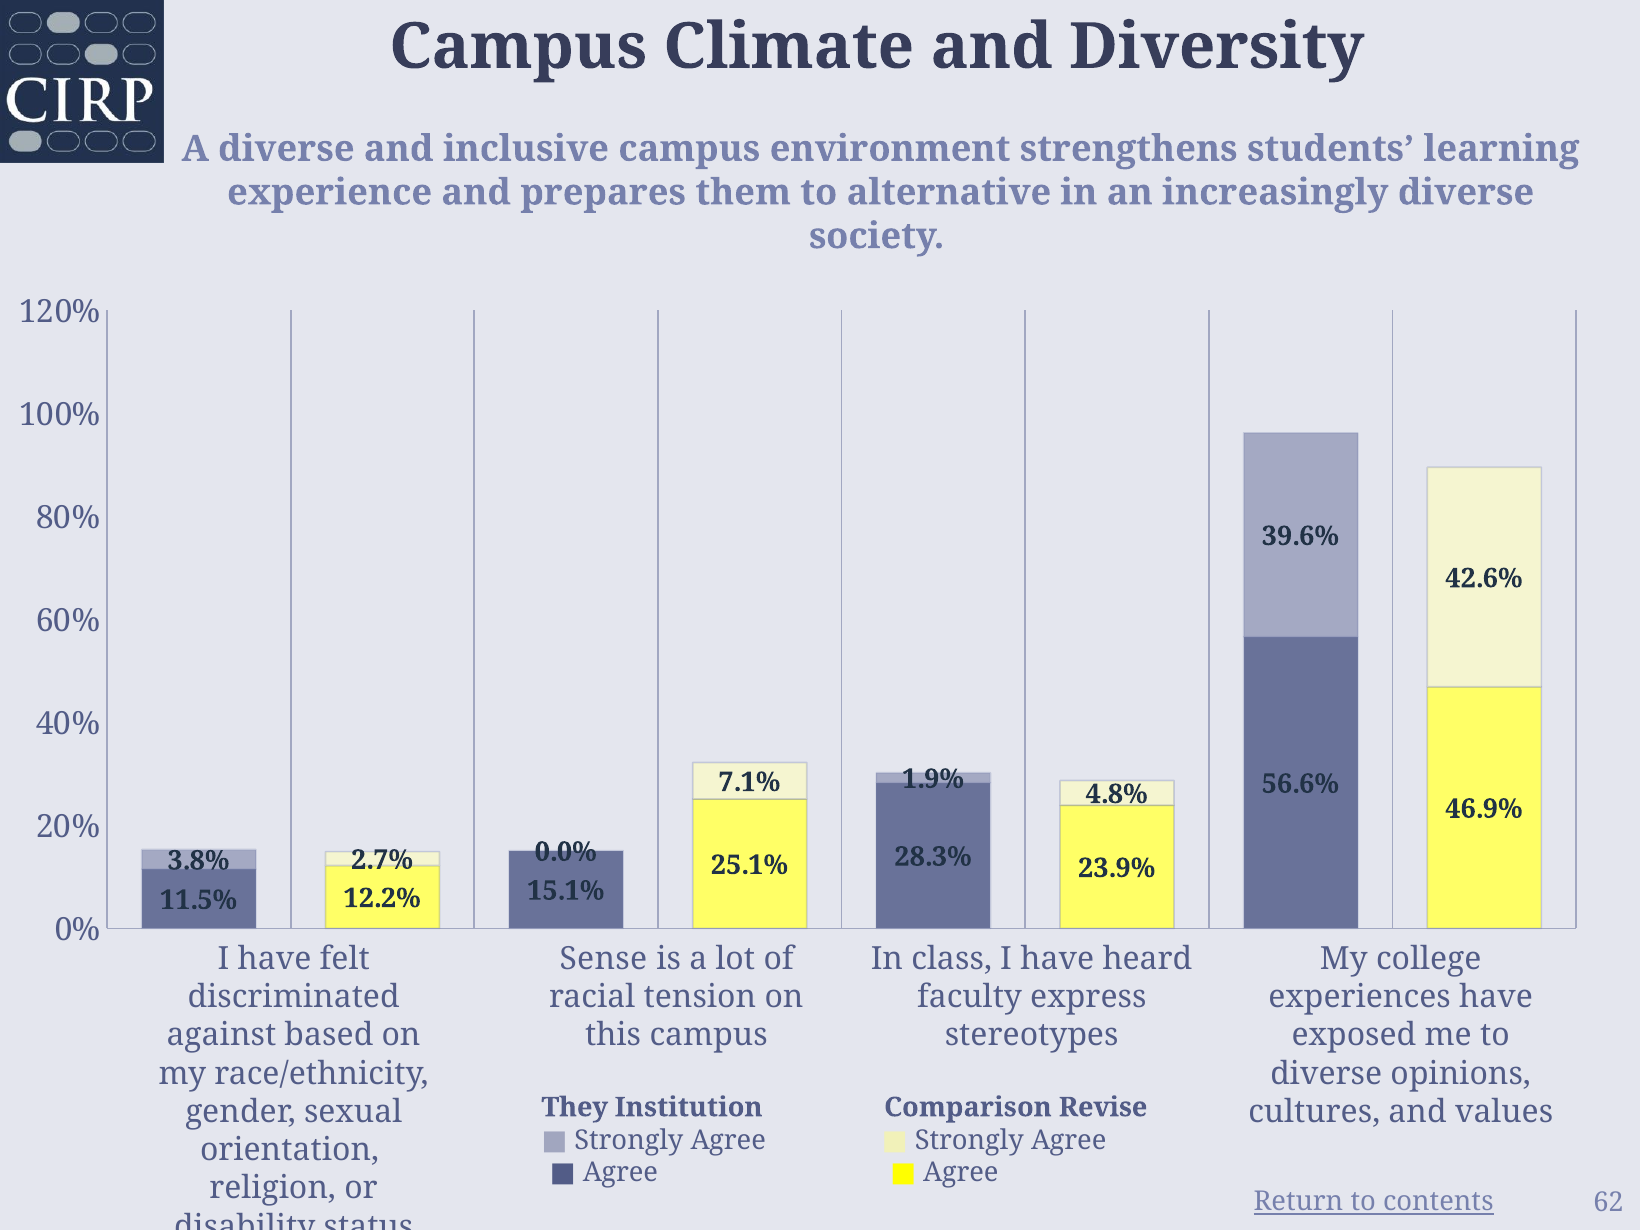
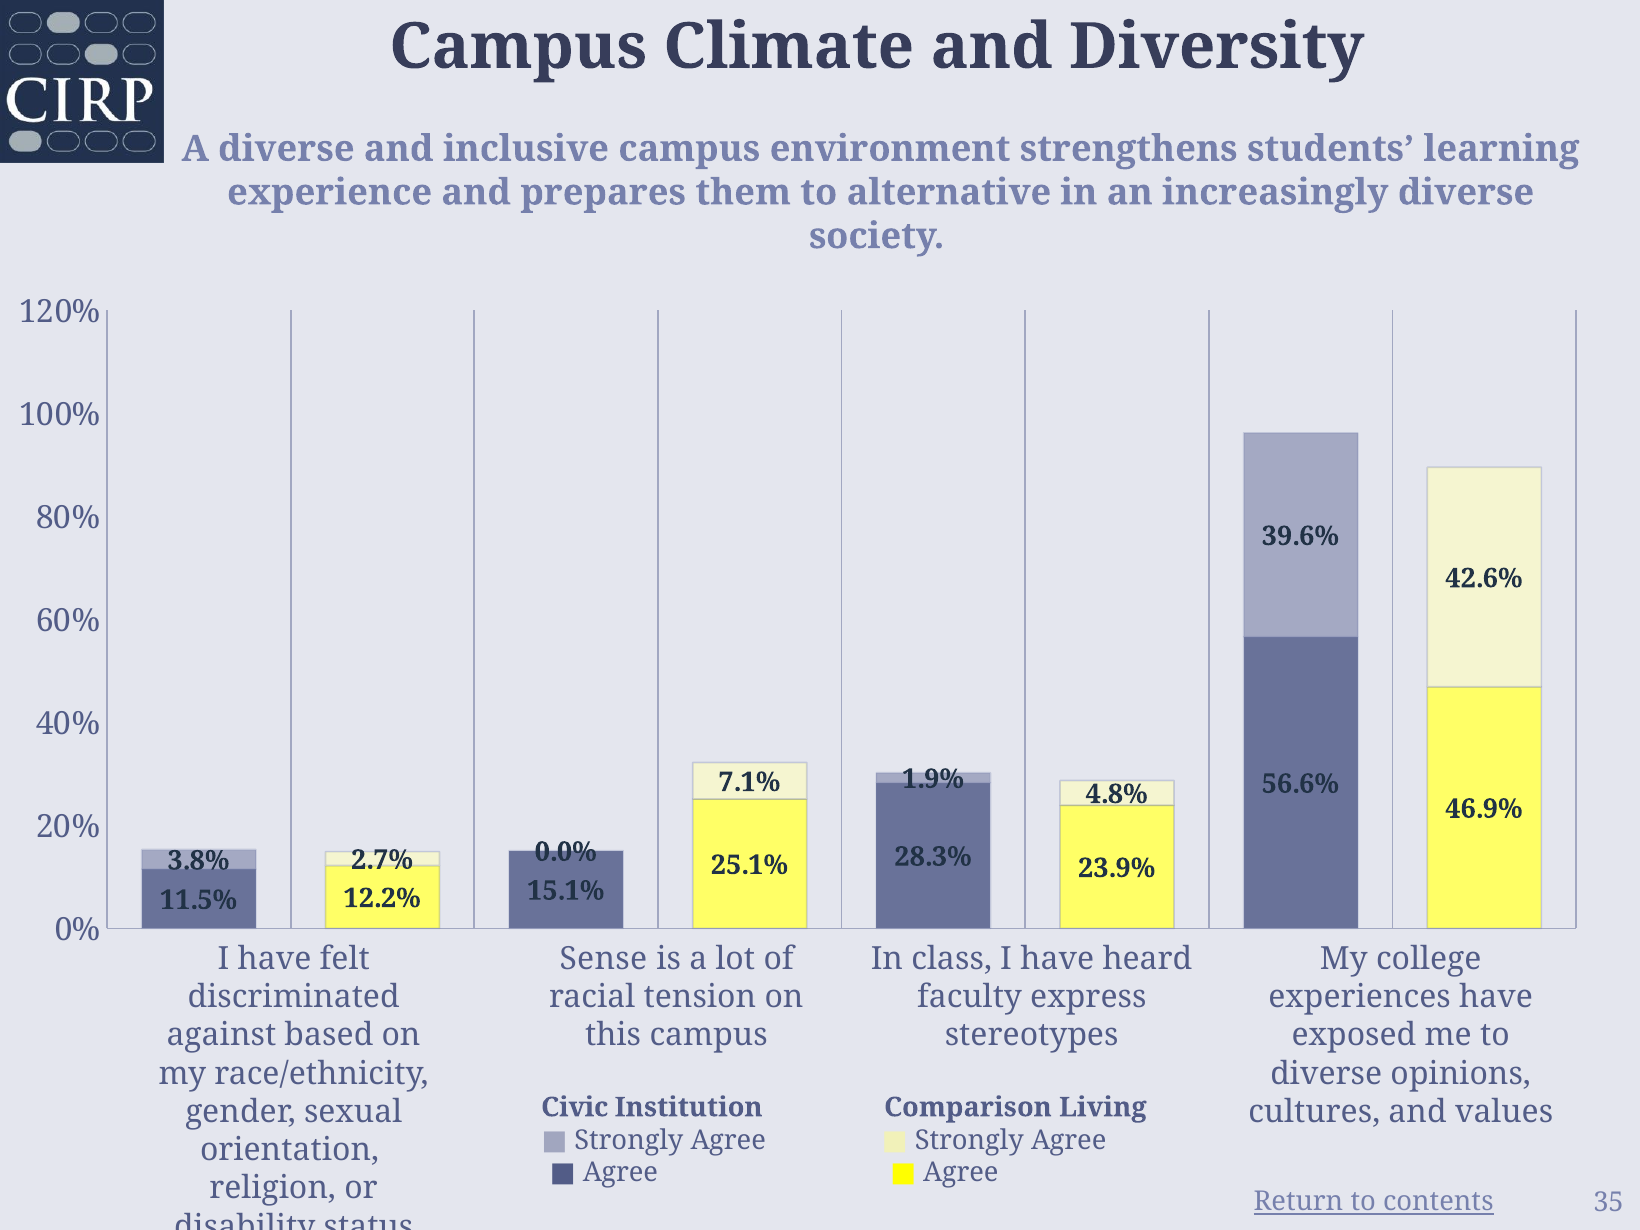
They: They -> Civic (575, 1107)
Revise: Revise -> Living (1103, 1107)
62: 62 -> 35 (1608, 1202)
